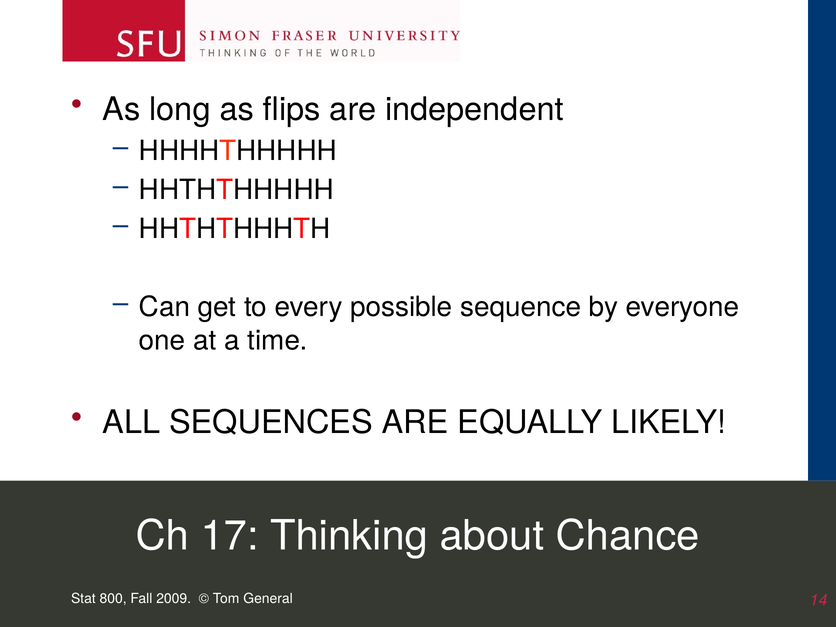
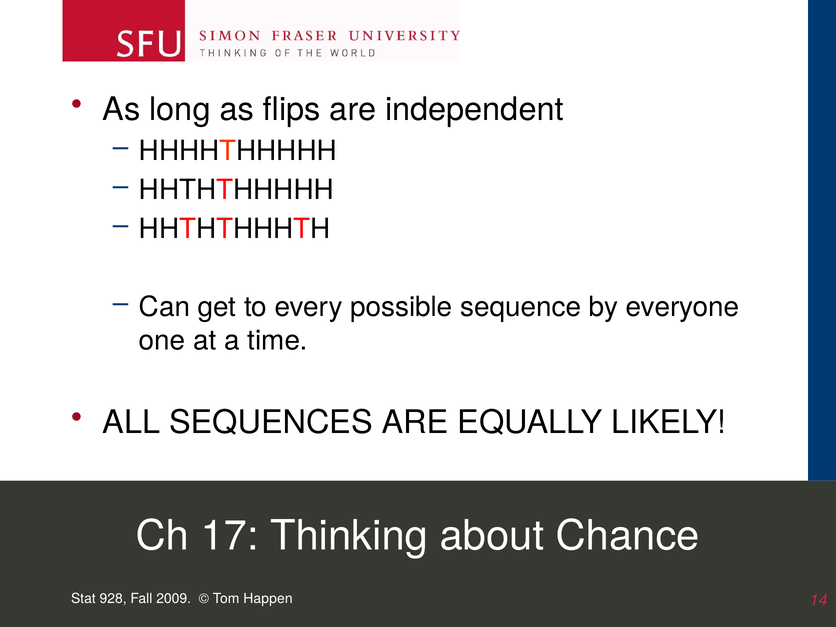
800: 800 -> 928 (113, 599)
General: General -> Happen (268, 599)
